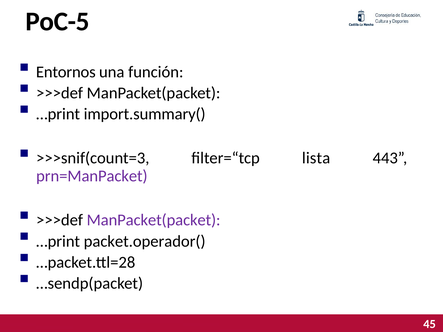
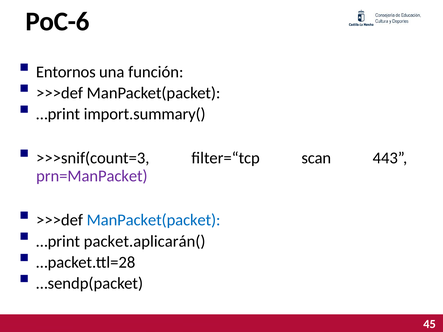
PoC-5: PoC-5 -> PoC-6 (57, 22)
lista: lista -> scan (316, 158)
ManPacket(packet colour: purple -> blue (154, 220)
packet.operador(: packet.operador( -> packet.aplicarán( (145, 241)
